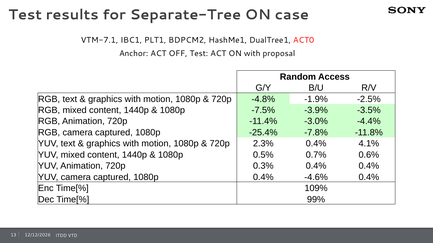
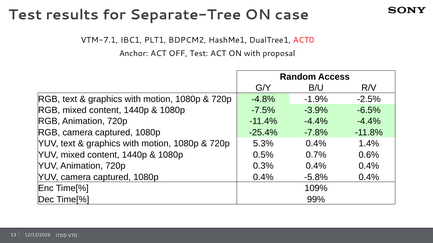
-3.5%: -3.5% -> -6.5% (369, 110)
-11.4% -3.0%: -3.0% -> -4.4% (316, 121)
2.3%: 2.3% -> 5.3% (263, 144)
4.1%: 4.1% -> 1.4% (369, 144)
-4.6%: -4.6% -> -5.8% (316, 177)
